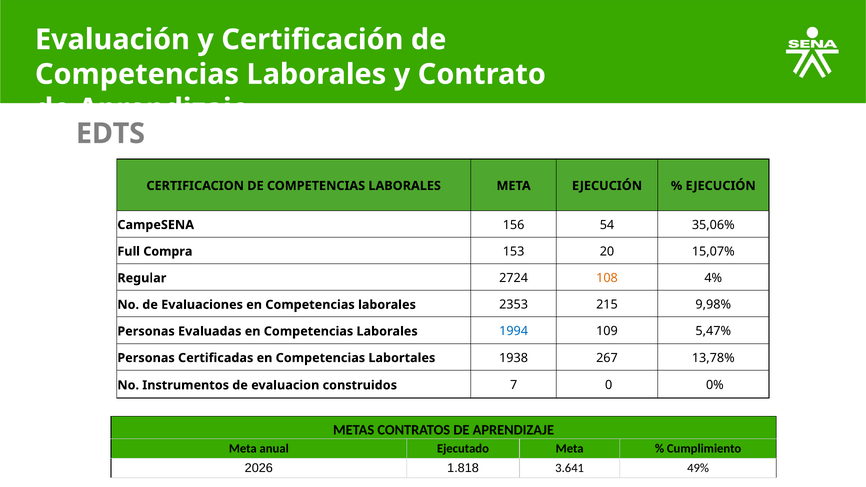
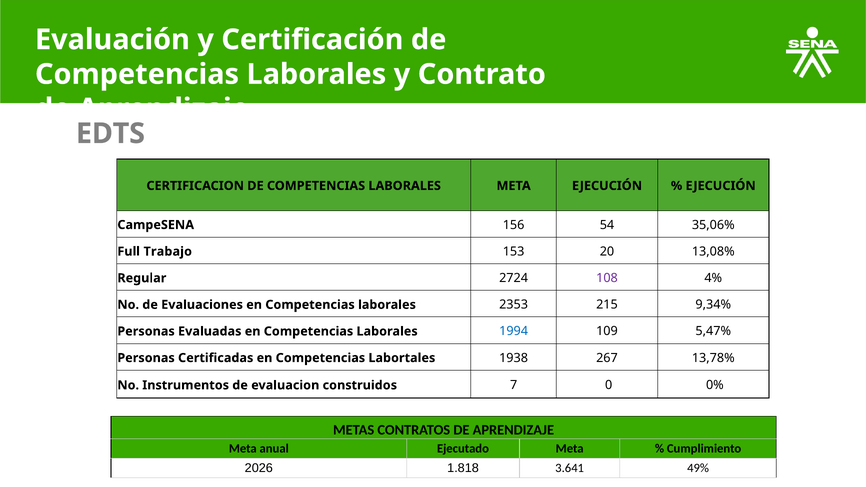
Compra: Compra -> Trabajo (168, 252)
15,07%: 15,07% -> 13,08% (713, 252)
108 colour: orange -> purple (607, 278)
9,98%: 9,98% -> 9,34% (713, 305)
